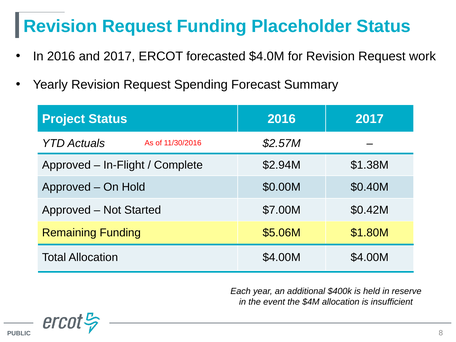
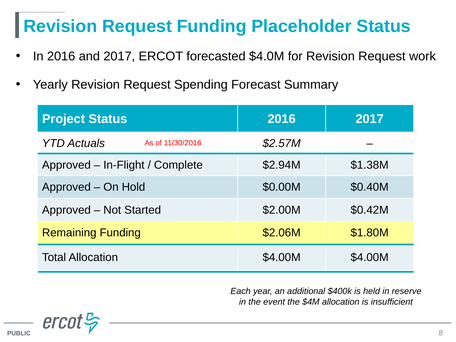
$7.00M: $7.00M -> $2.00M (282, 210)
$5.06M: $5.06M -> $2.06M (282, 233)
